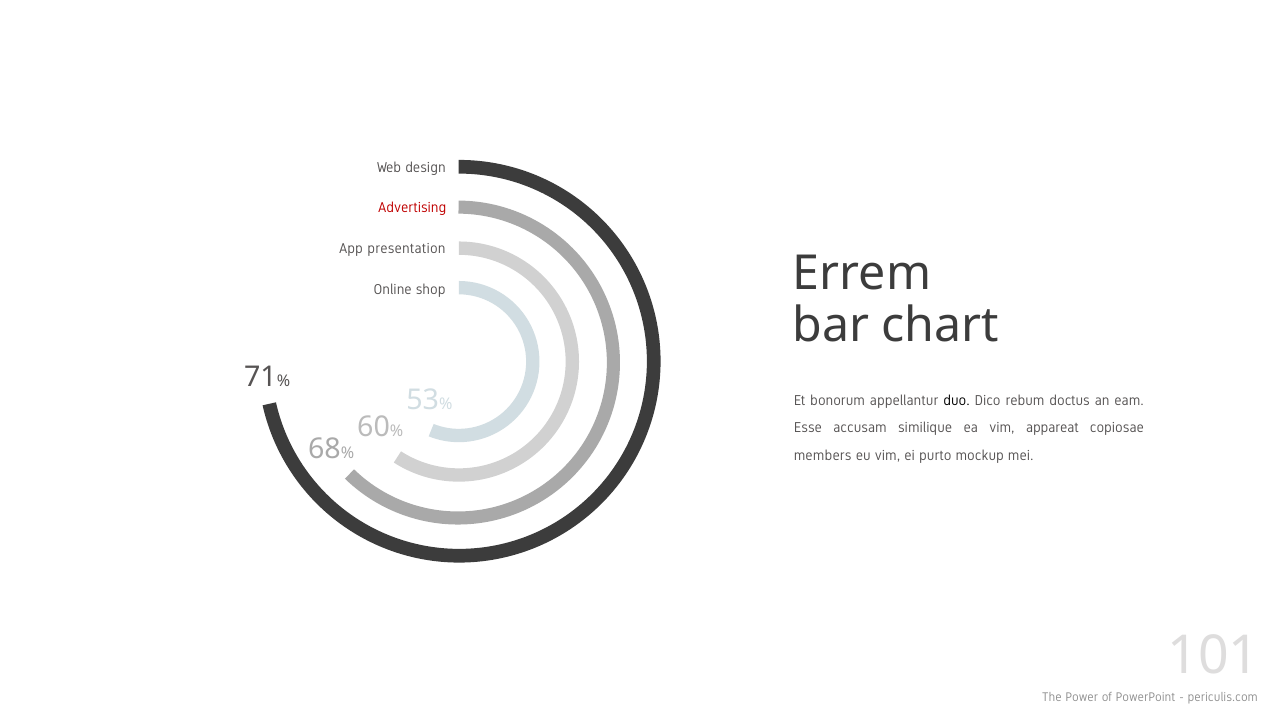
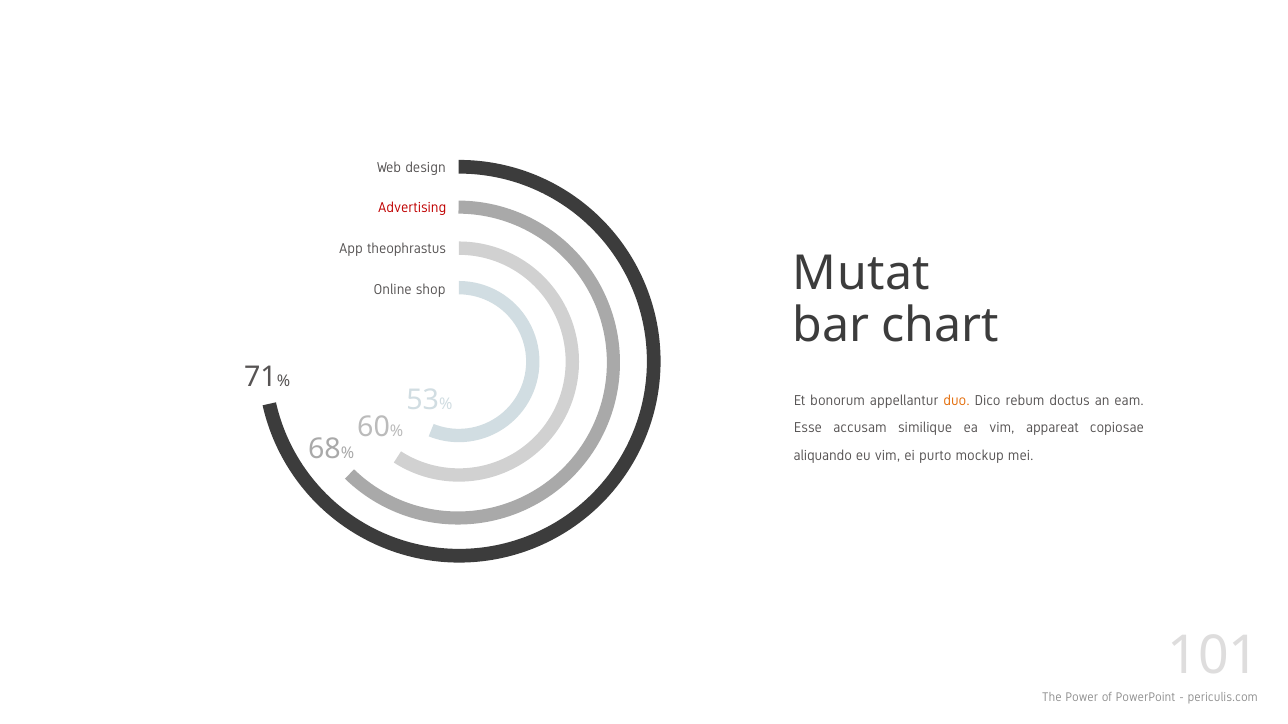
presentation: presentation -> theophrastus (407, 249)
Errem: Errem -> Mutat (862, 274)
duo colour: black -> orange (957, 401)
members: members -> aliquando (823, 456)
